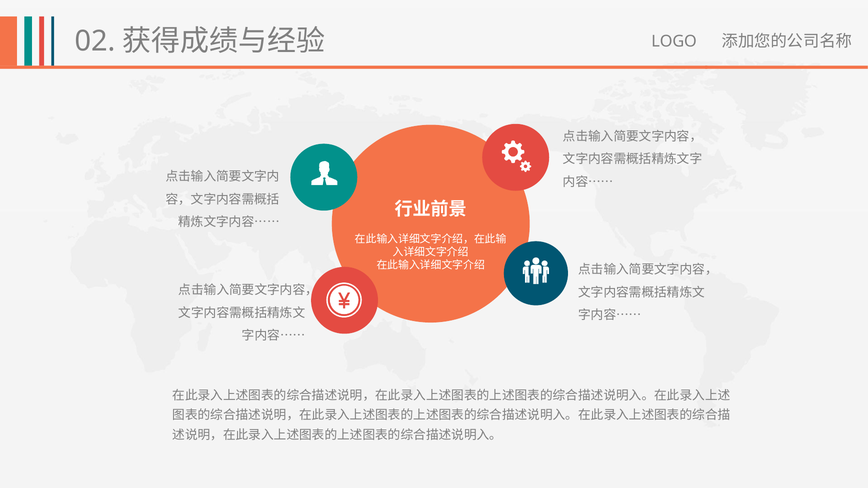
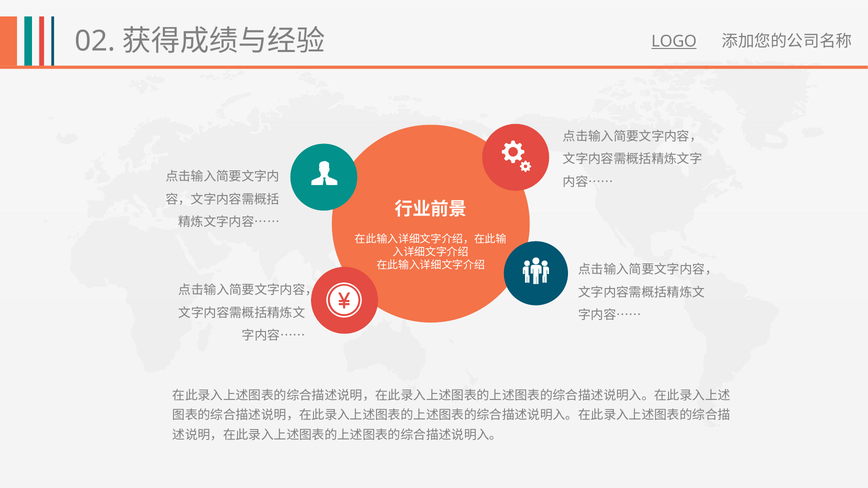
LOGO underline: none -> present (674, 42)
